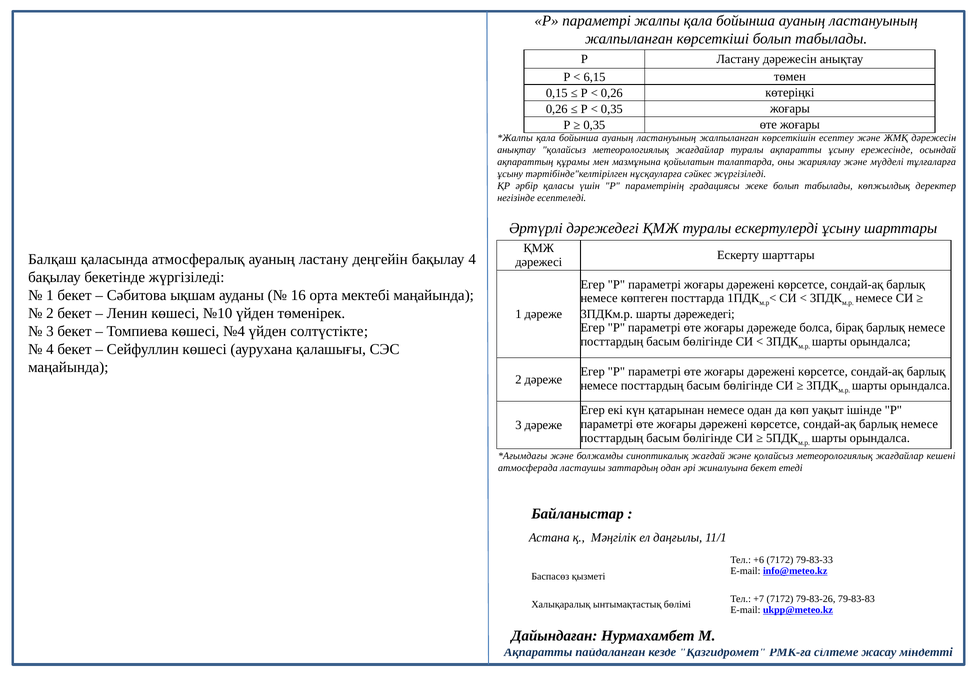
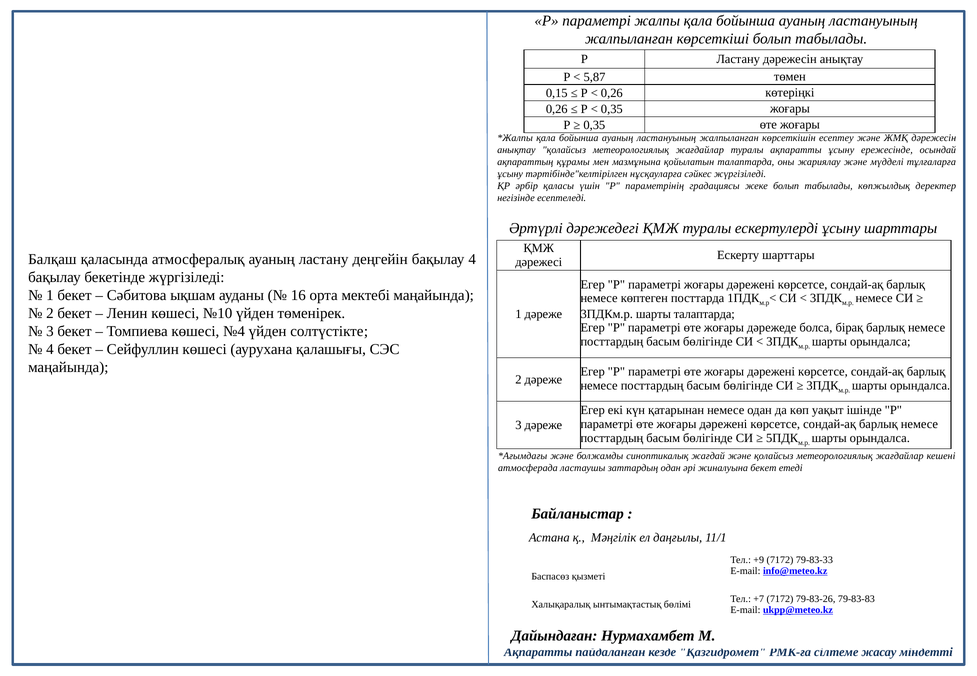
6,15: 6,15 -> 5,87 (594, 77)
шарты дәрежедегі: дәрежедегі -> талаптарда (704, 314)
+6: +6 -> +9 (759, 560)
